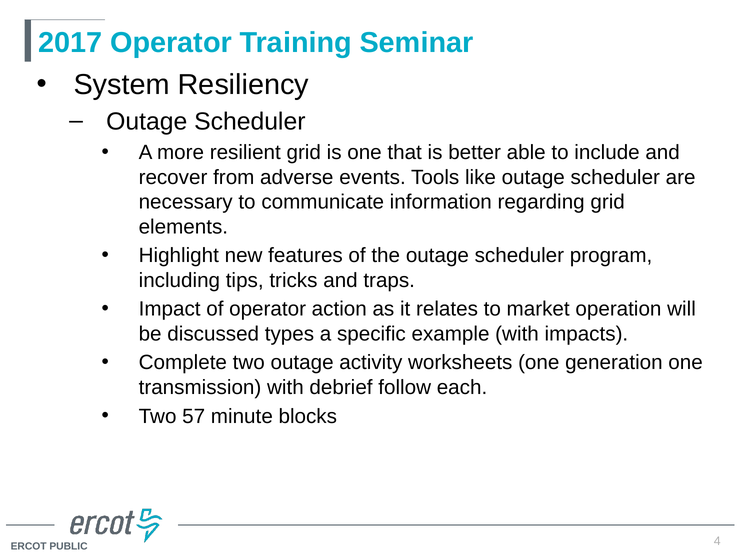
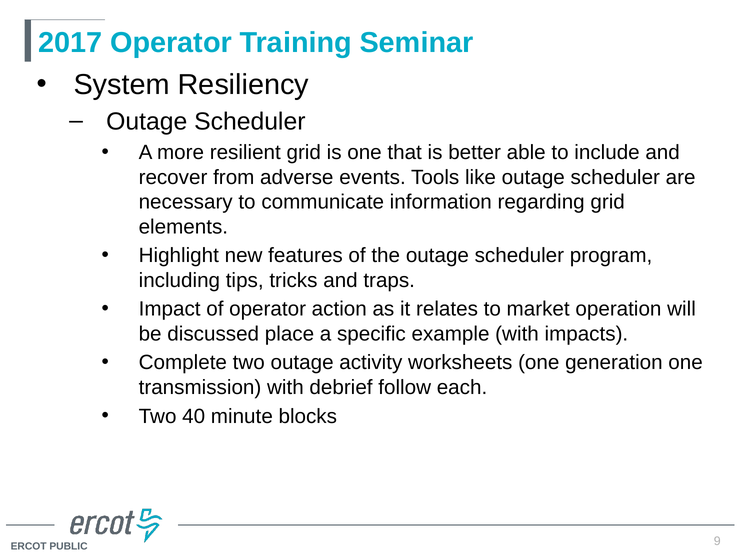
types: types -> place (289, 334)
57: 57 -> 40 (194, 417)
4: 4 -> 9 (717, 542)
